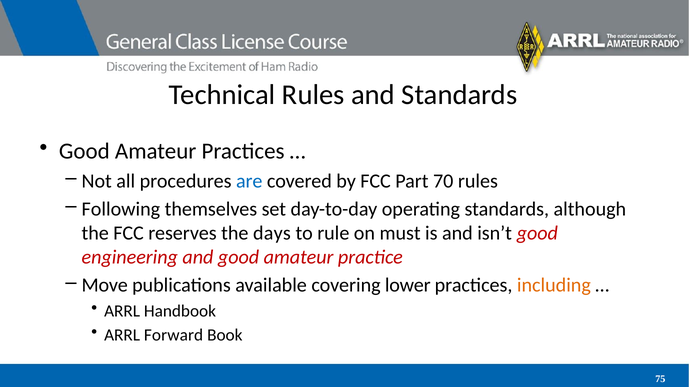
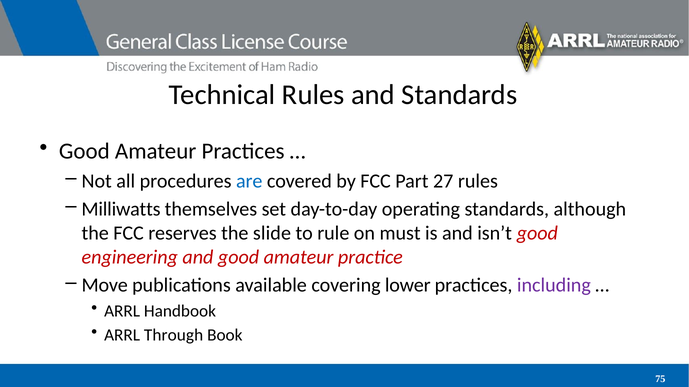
70: 70 -> 27 (443, 181)
Following: Following -> Milliwatts (121, 209)
days: days -> slide (272, 233)
including colour: orange -> purple (554, 286)
Forward: Forward -> Through (174, 335)
